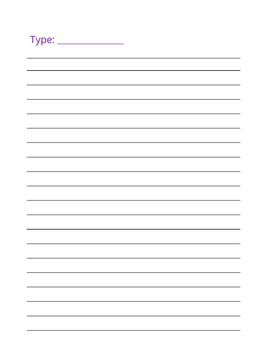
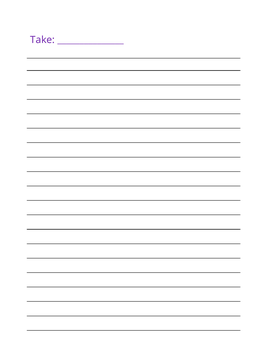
Type: Type -> Take (42, 40)
